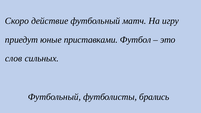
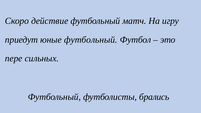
юные приставками: приставками -> футбольный (91, 40)
слов: слов -> пере (14, 58)
